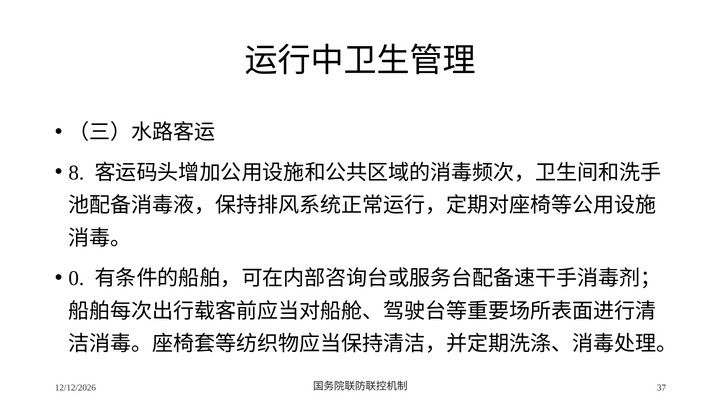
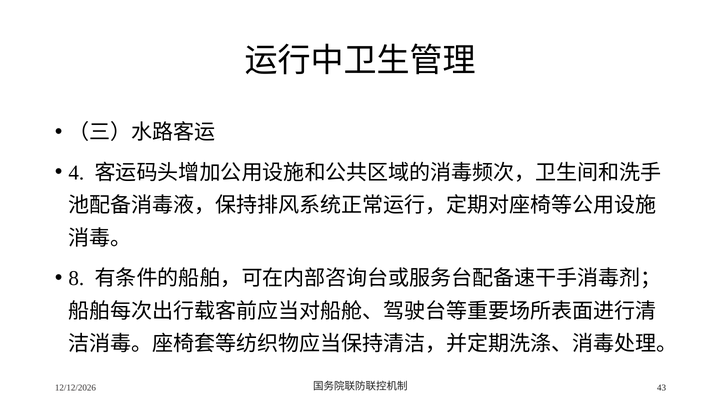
8: 8 -> 4 (76, 172)
0: 0 -> 8 (76, 278)
37: 37 -> 43 (662, 387)
